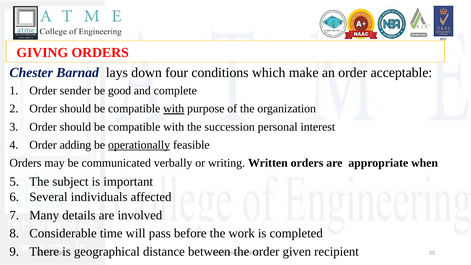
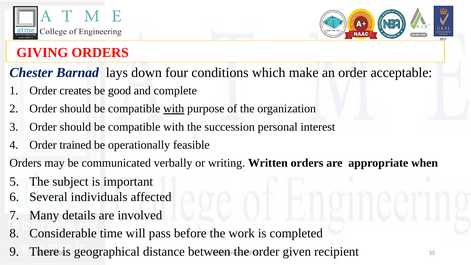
sender: sender -> creates (75, 91)
adding: adding -> trained (75, 145)
operationally underline: present -> none (139, 145)
